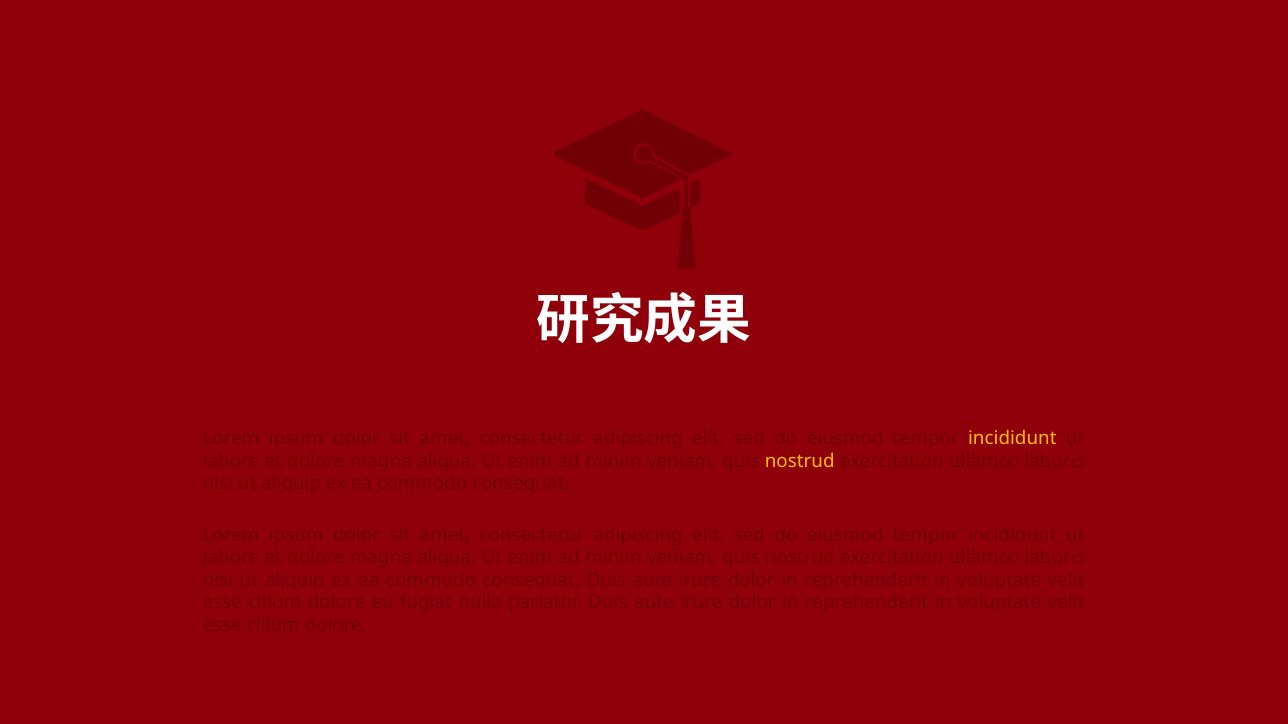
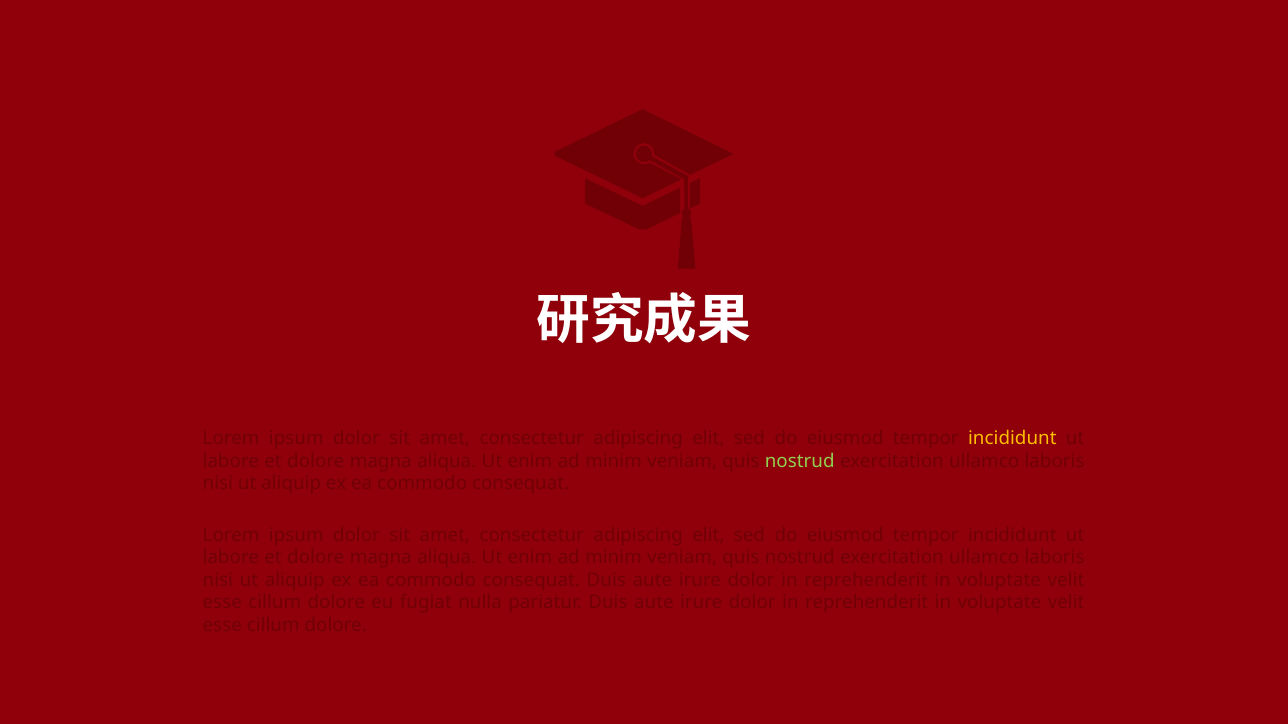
nostrud colour: yellow -> light green (800, 461)
